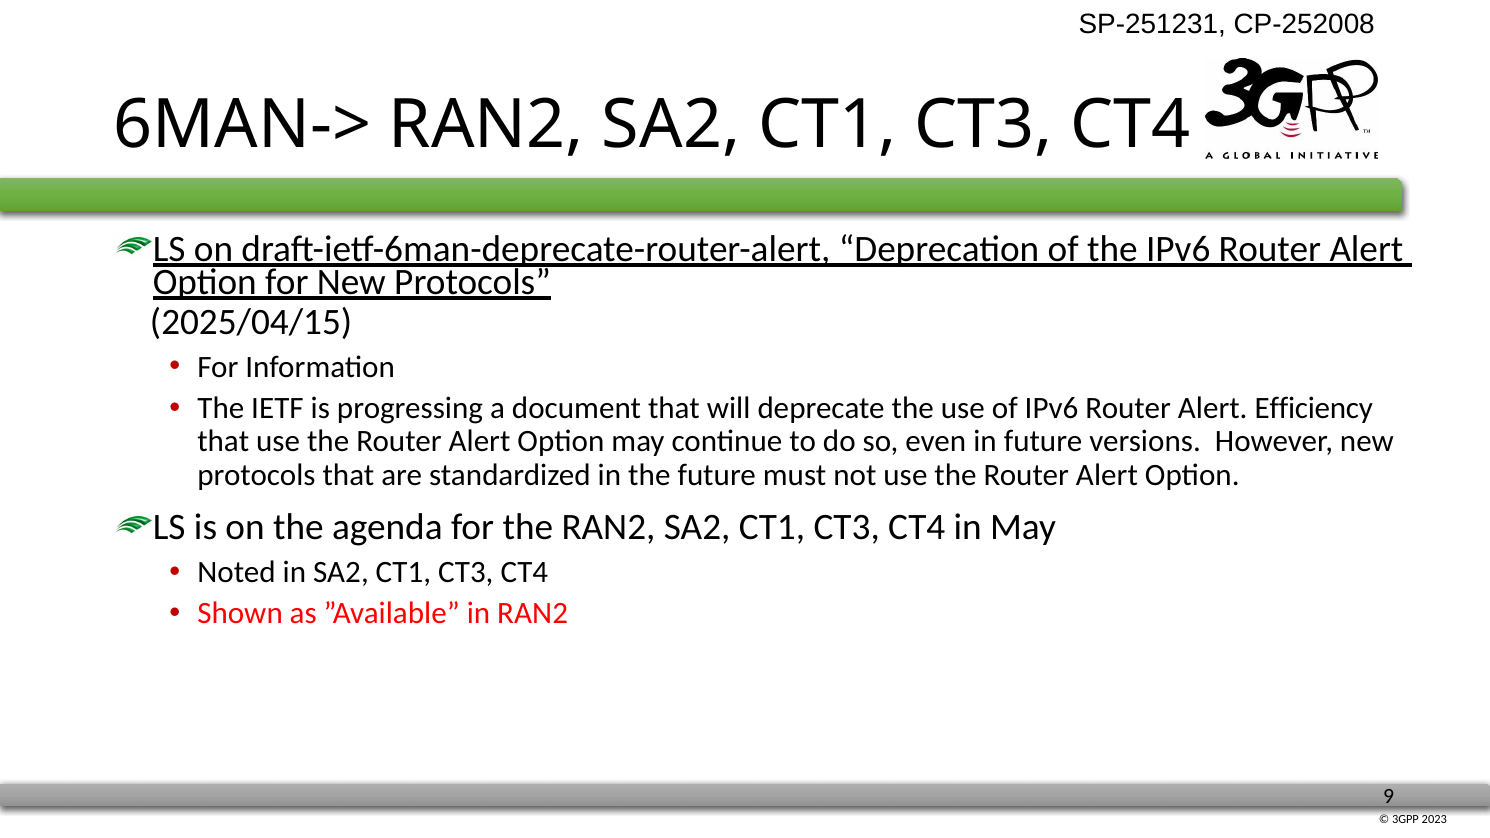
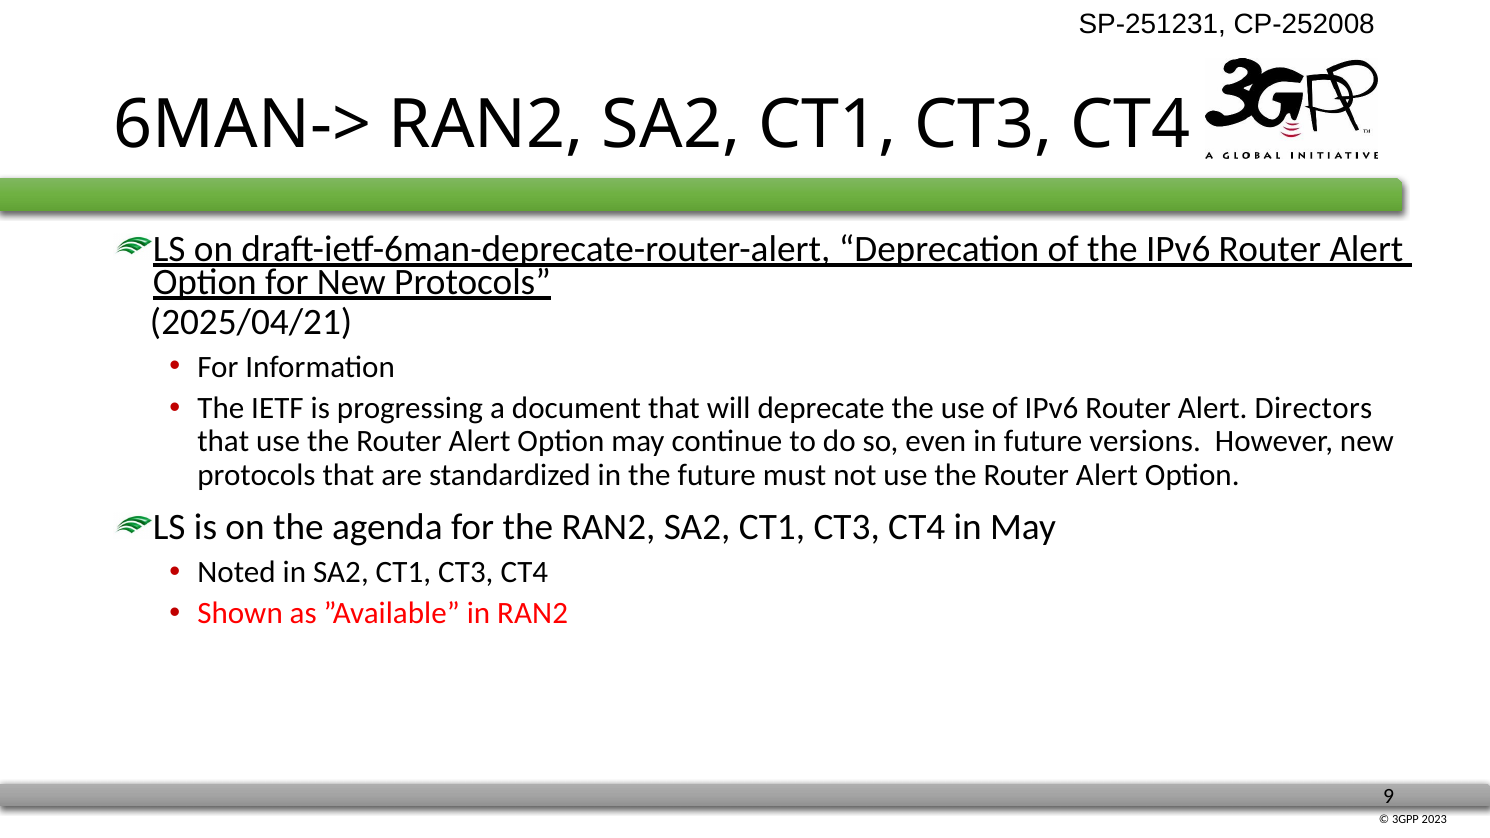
2025/04/15: 2025/04/15 -> 2025/04/21 (251, 322)
Efficiency: Efficiency -> Directors (1313, 408)
